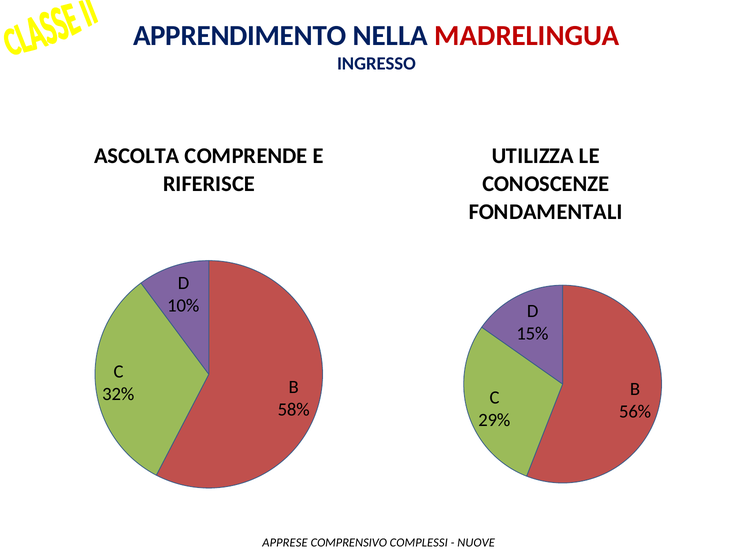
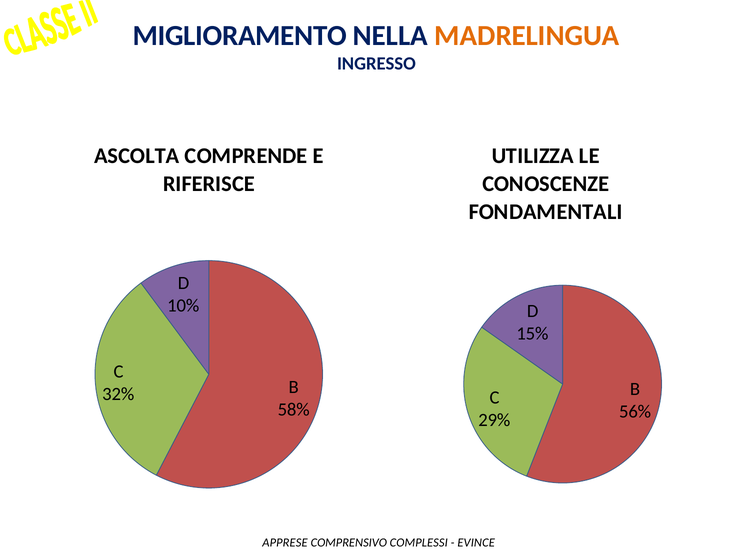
APPRENDIMENTO: APPRENDIMENTO -> MIGLIORAMENTO (240, 35)
MADRELINGUA colour: red -> orange (527, 35)
NUOVE: NUOVE -> EVINCE (476, 543)
